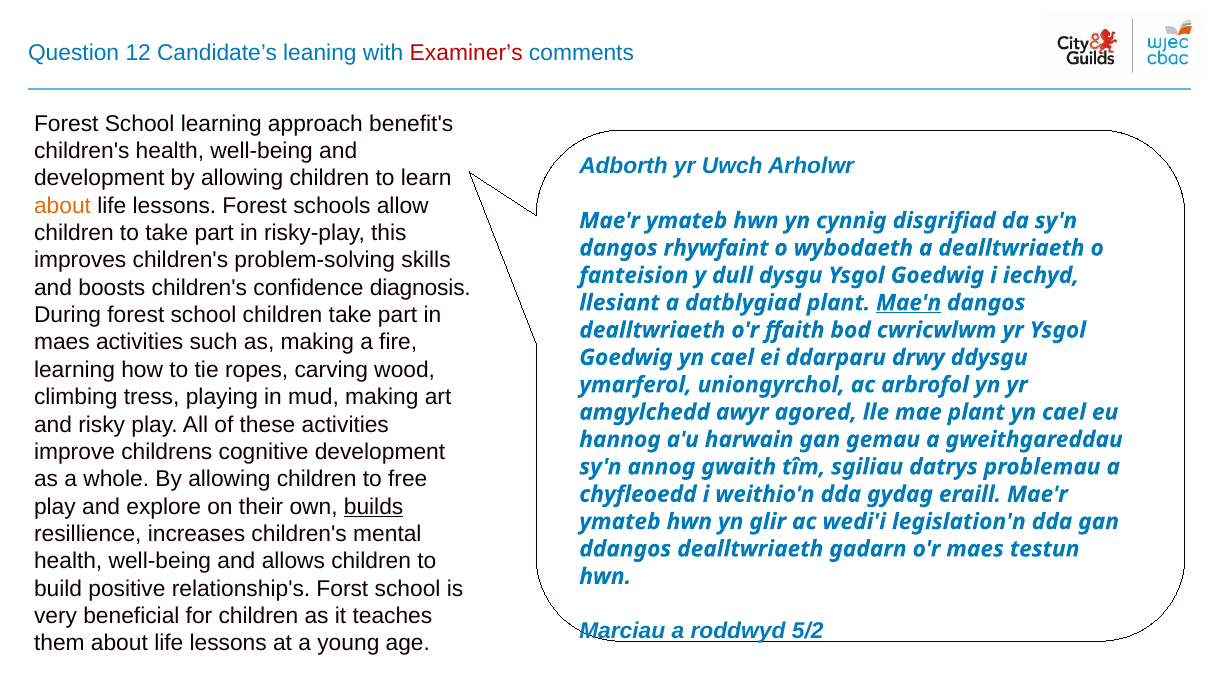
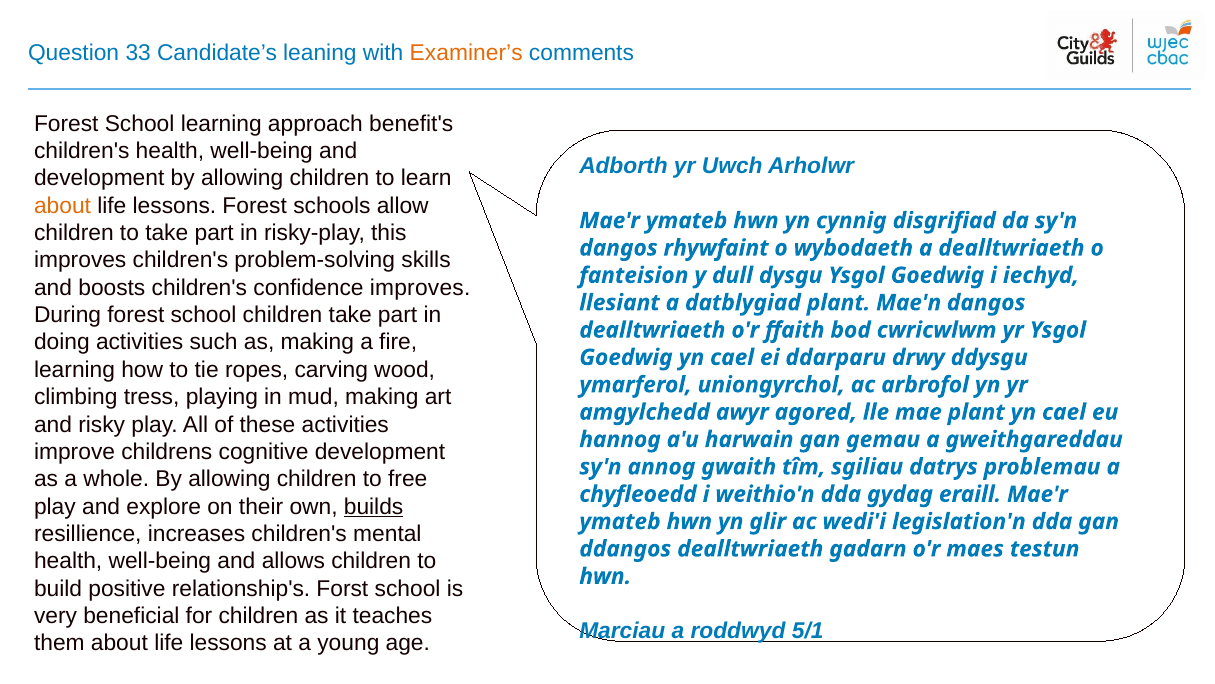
12: 12 -> 33 (138, 53)
Examiner’s colour: red -> orange (466, 53)
confidence diagnosis: diagnosis -> improves (420, 287)
Mae'n underline: present -> none (909, 302)
maes: maes -> doing (62, 342)
5/2: 5/2 -> 5/1 (808, 631)
